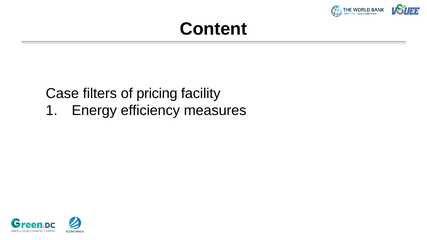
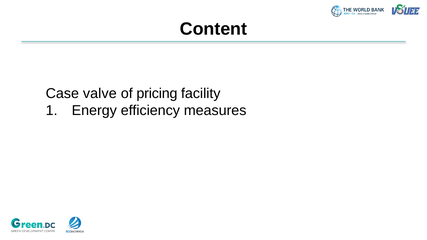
filters: filters -> valve (100, 93)
